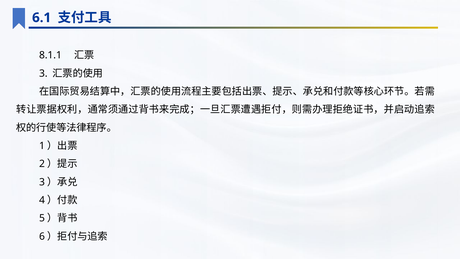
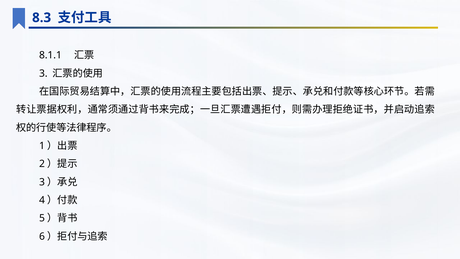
6.1: 6.1 -> 8.3 (42, 18)
